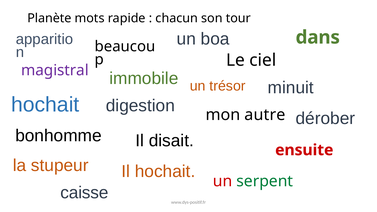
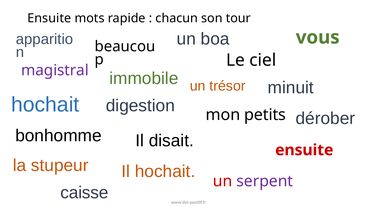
Planète: Planète -> Ensuite (49, 18)
dans: dans -> vous (318, 37)
autre: autre -> petits (265, 115)
serpent colour: green -> purple (265, 181)
